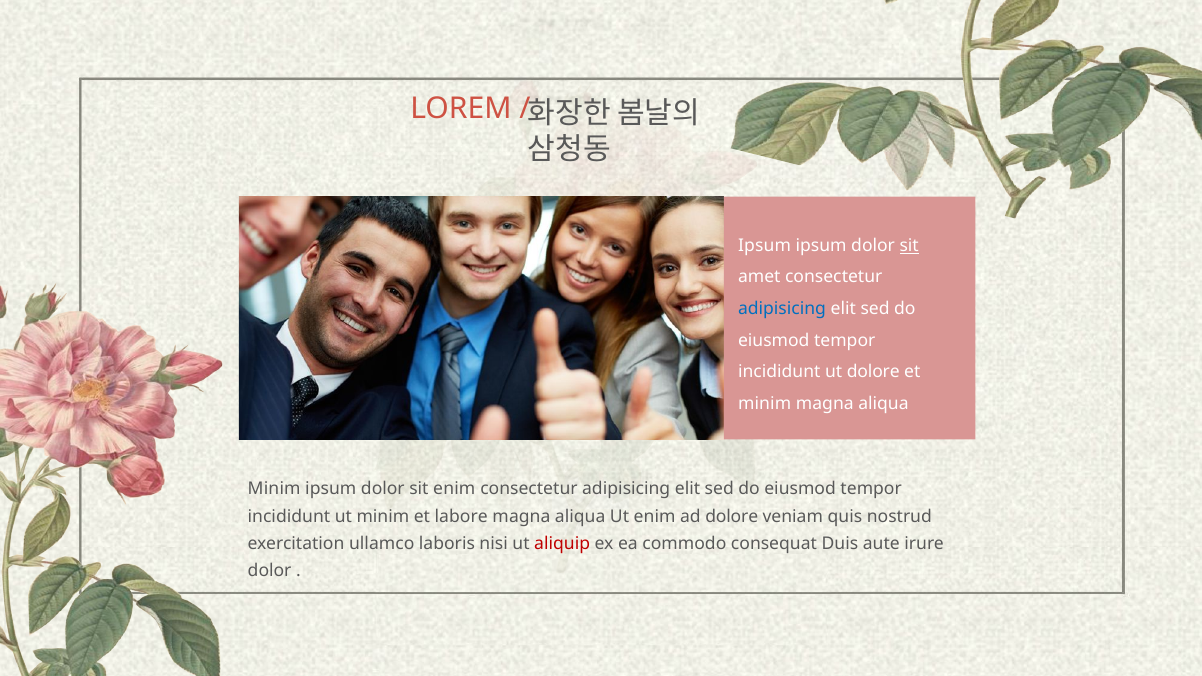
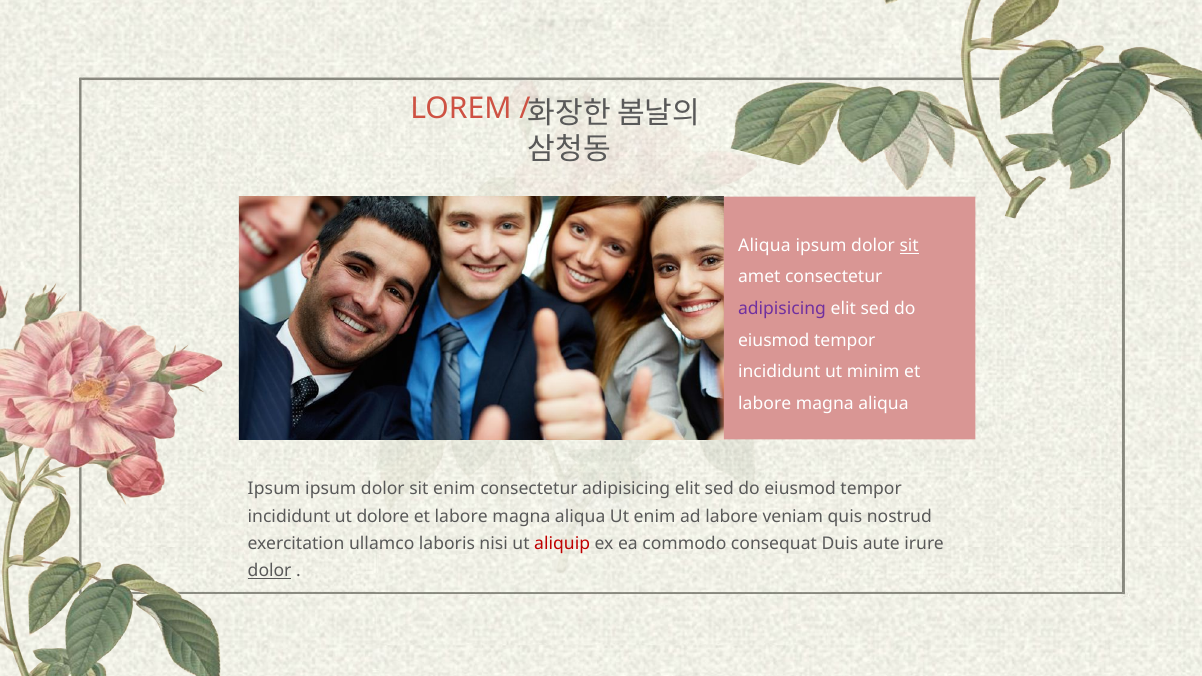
Ipsum: Ipsum -> Aliqua (764, 246)
adipisicing colour: blue -> purple (782, 309)
ut dolore: dolore -> minim (873, 372)
minim: minim -> labore (765, 404)
Minim: Minim -> Ipsum (274, 489)
ut minim: minim -> dolore (383, 517)
ad dolore: dolore -> labore (732, 517)
dolor underline: none -> present (270, 571)
